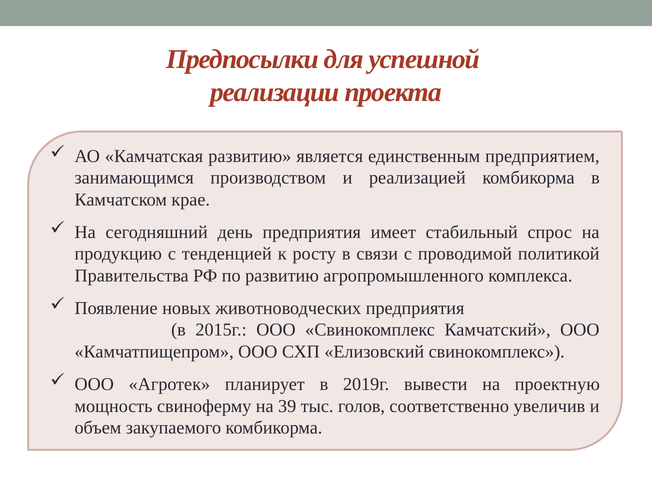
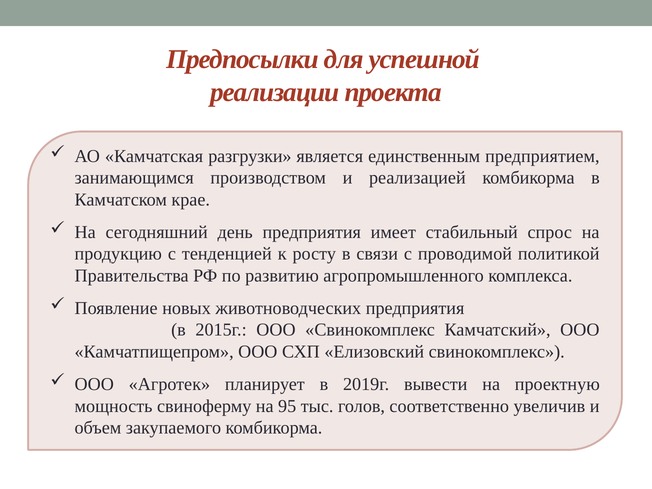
Камчатская развитию: развитию -> разгрузки (250, 156)
39: 39 -> 95 (287, 406)
